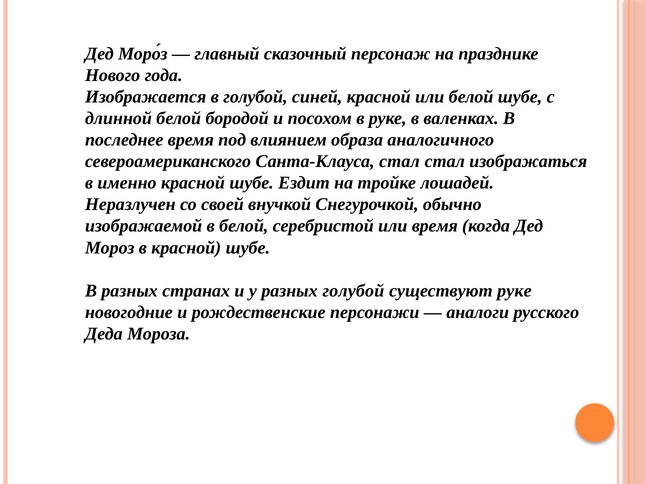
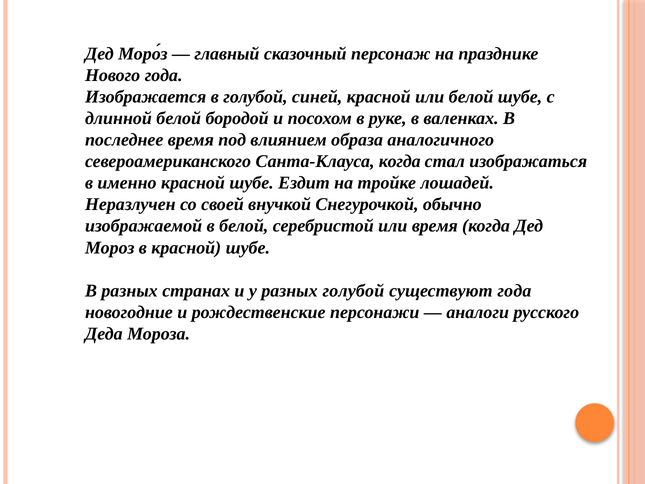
Санта-Клауса стал: стал -> когда (400, 161)
существуют руке: руке -> года (514, 290)
